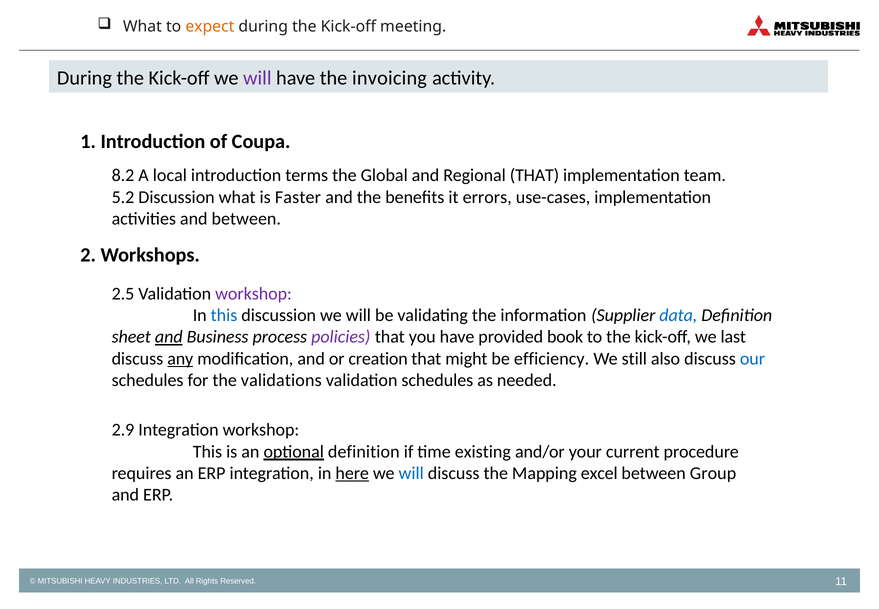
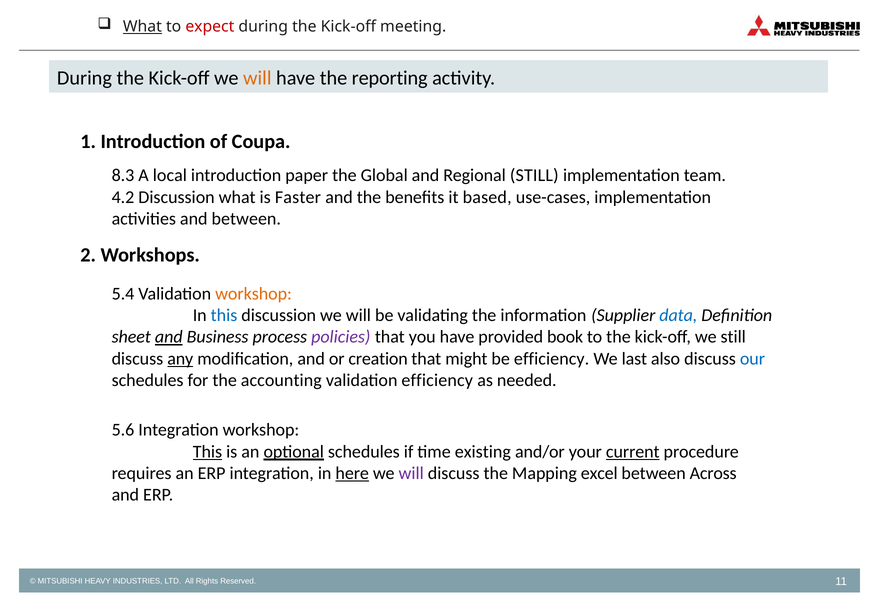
What underline: none -> present (142, 27)
expect colour: orange -> red (210, 27)
will colour: purple -> orange (257, 78)
invoicing: invoicing -> reporting (390, 78)
8.2: 8.2 -> 8.3 (123, 175)
terms: terms -> paper (307, 175)
Regional THAT: THAT -> STILL (534, 175)
5.2: 5.2 -> 4.2 (123, 197)
errors: errors -> based (487, 197)
2.5: 2.5 -> 5.4 (123, 293)
workshop colour: purple -> orange (254, 293)
we last: last -> still (733, 337)
still: still -> last (634, 358)
validations: validations -> accounting (281, 380)
validation schedules: schedules -> efficiency (437, 380)
2.9: 2.9 -> 5.6 (123, 430)
This underline: none -> present (207, 451)
optional definition: definition -> schedules (364, 451)
current underline: none -> present (633, 451)
will colour: blue -> purple (411, 473)
Group: Group -> Across (713, 473)
